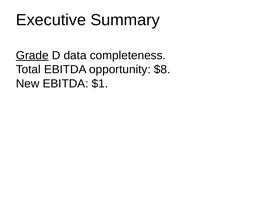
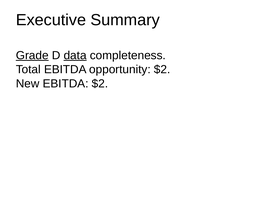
data underline: none -> present (75, 56)
opportunity $8: $8 -> $2 (162, 70)
EBITDA $1: $1 -> $2 (100, 84)
